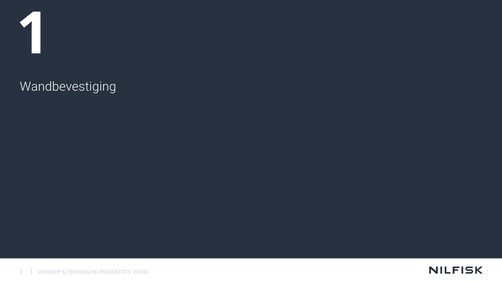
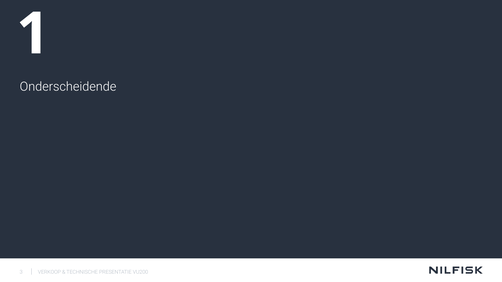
Wandbevestiging: Wandbevestiging -> Onderscheidende (68, 87)
